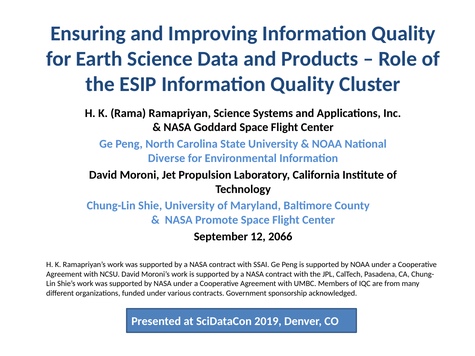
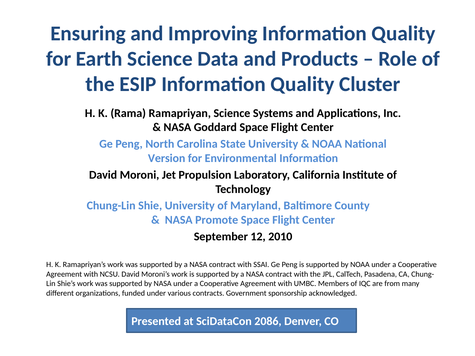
Diverse: Diverse -> Version (167, 158)
2066: 2066 -> 2010 (280, 237)
2019: 2019 -> 2086 (268, 321)
